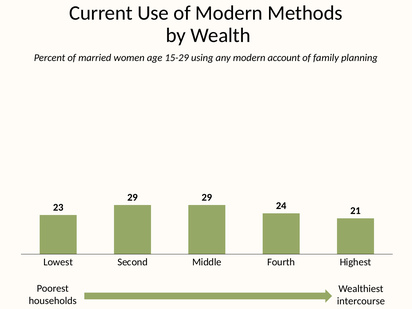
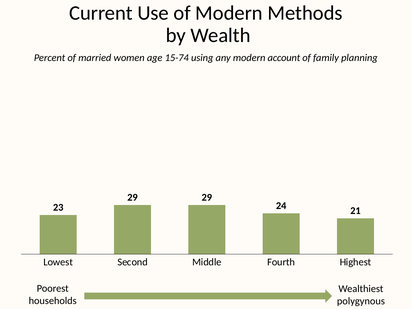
15-29: 15-29 -> 15-74 (177, 58)
intercourse: intercourse -> polygynous (361, 301)
